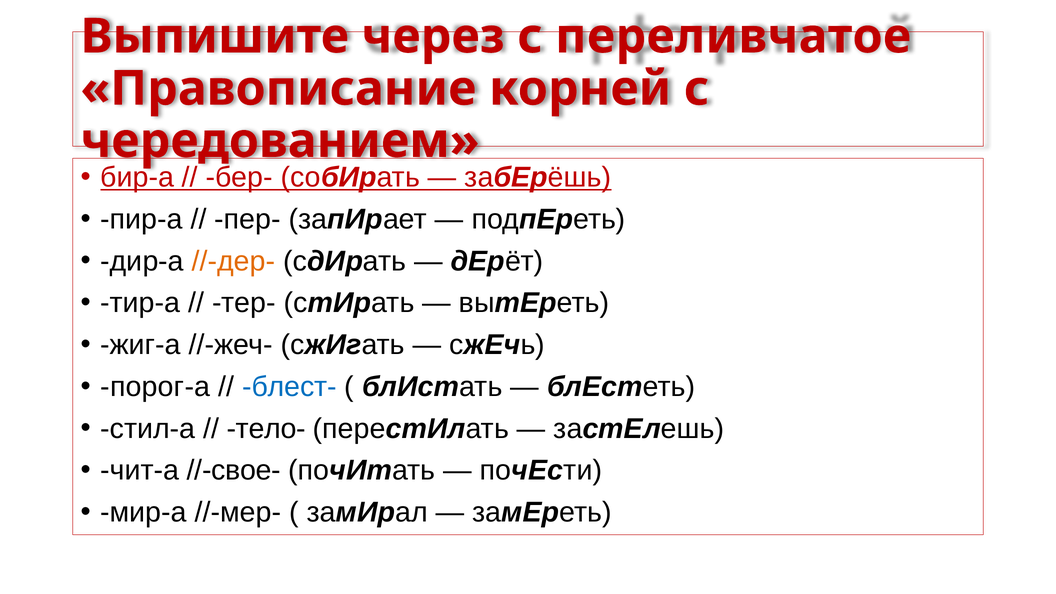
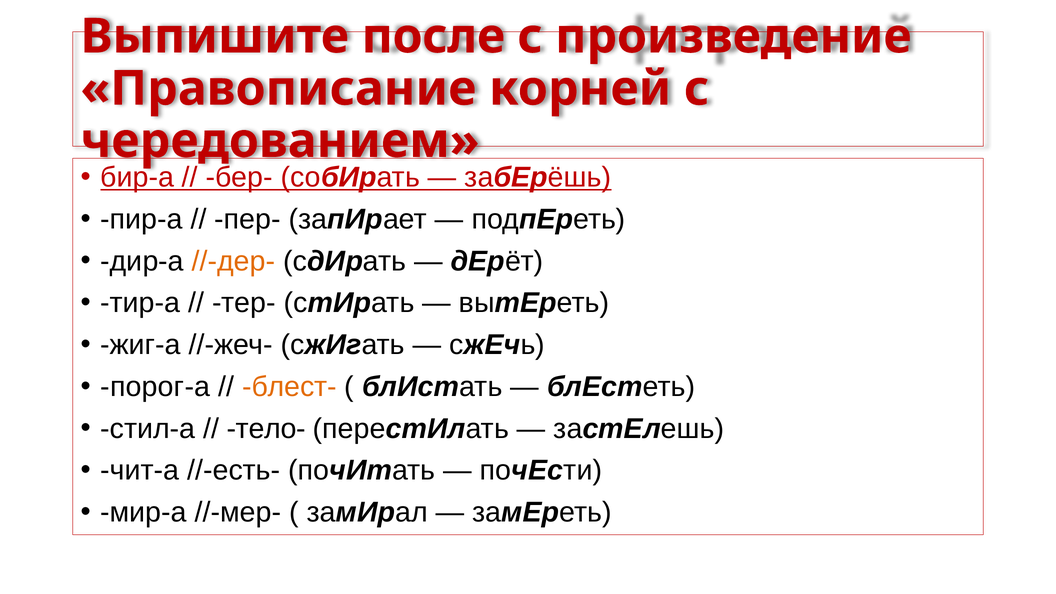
через: через -> после (433, 36)
переливчатое: переливчатое -> произведение (733, 36)
блест- colour: blue -> orange (289, 387)
//-свое-: //-свое- -> //-есть- (234, 470)
